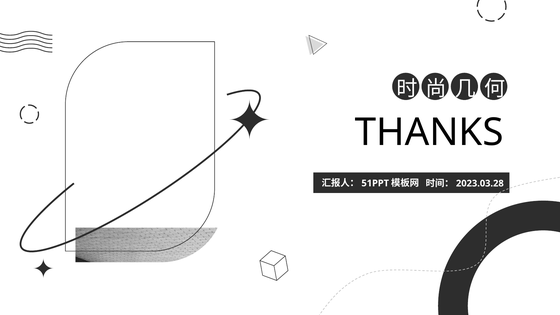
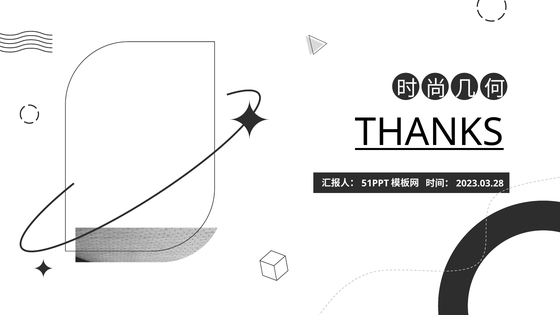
THANKS underline: none -> present (429, 132)
